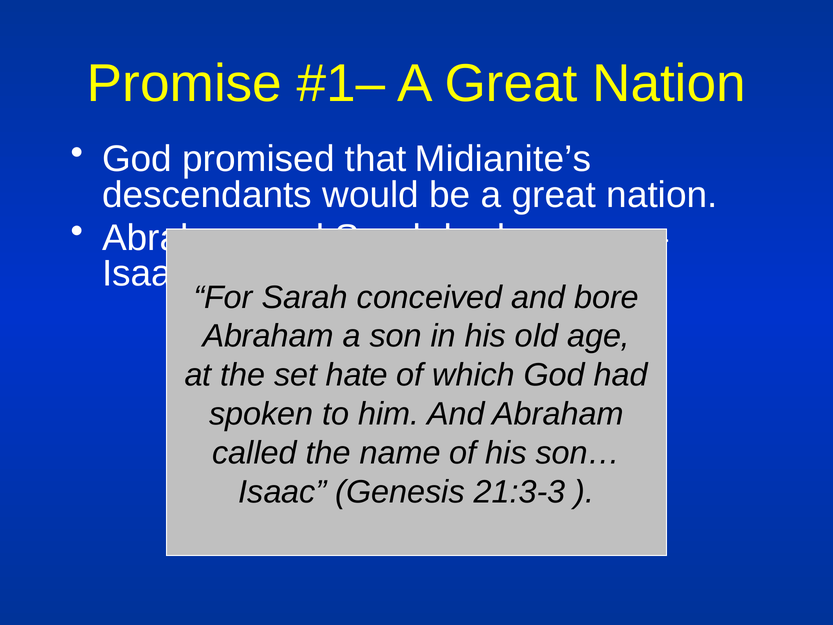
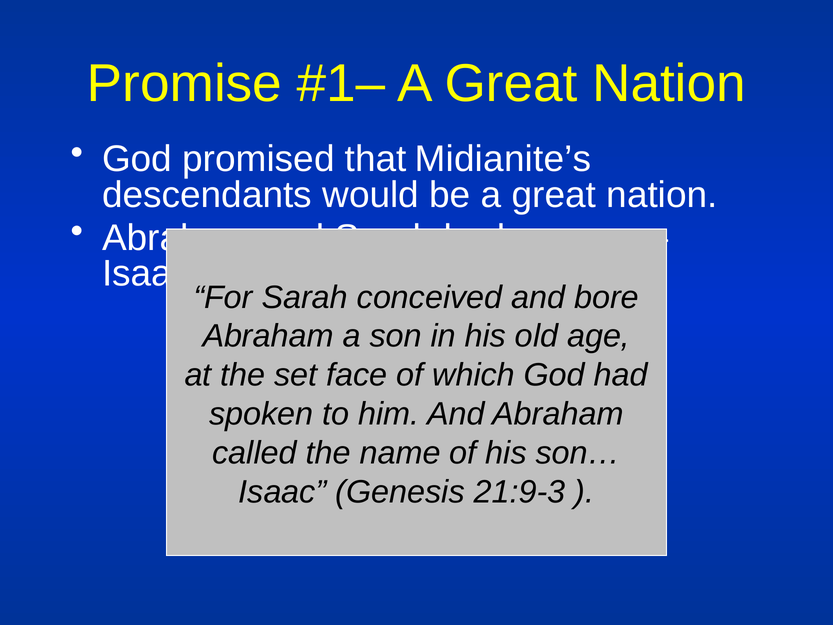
hate: hate -> face (357, 375)
21:3-3: 21:3-3 -> 21:9-3 (520, 492)
